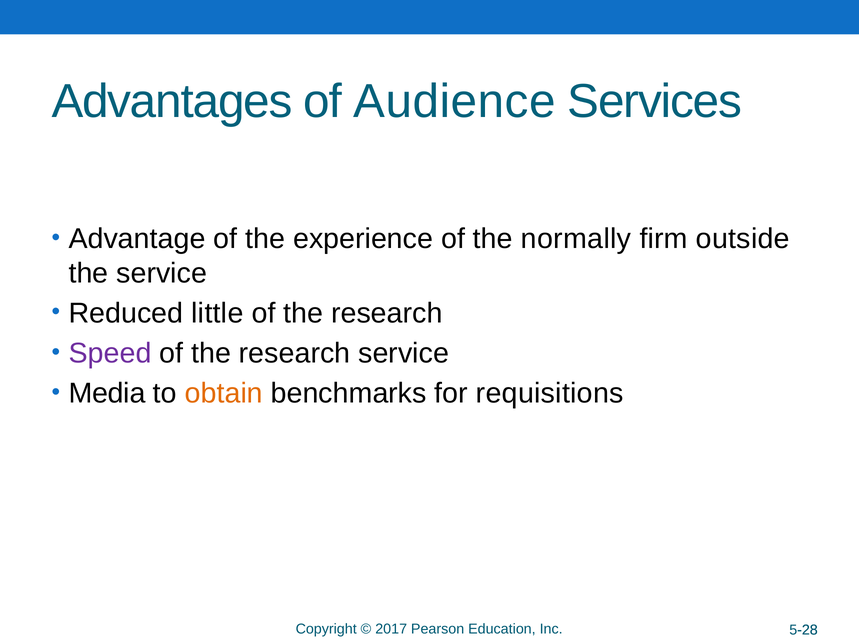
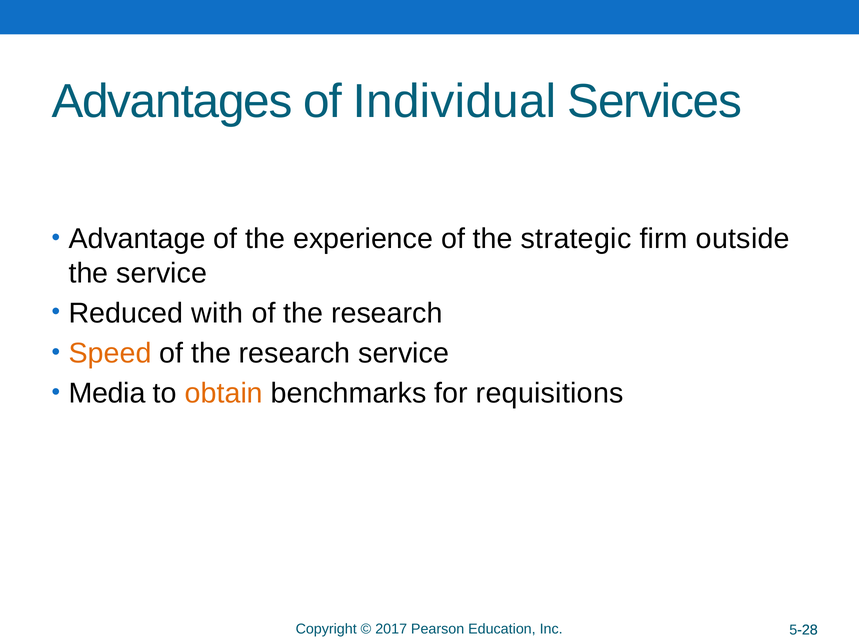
Audience: Audience -> Individual (455, 101)
normally: normally -> strategic (576, 239)
little: little -> with (217, 313)
Speed colour: purple -> orange (110, 353)
